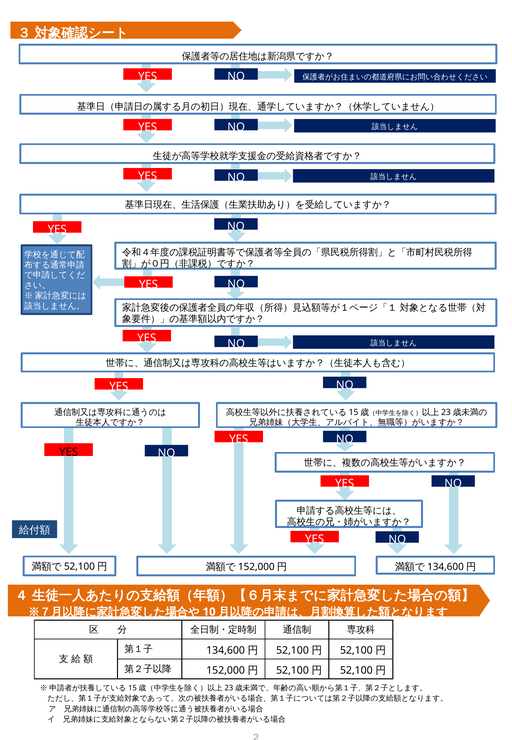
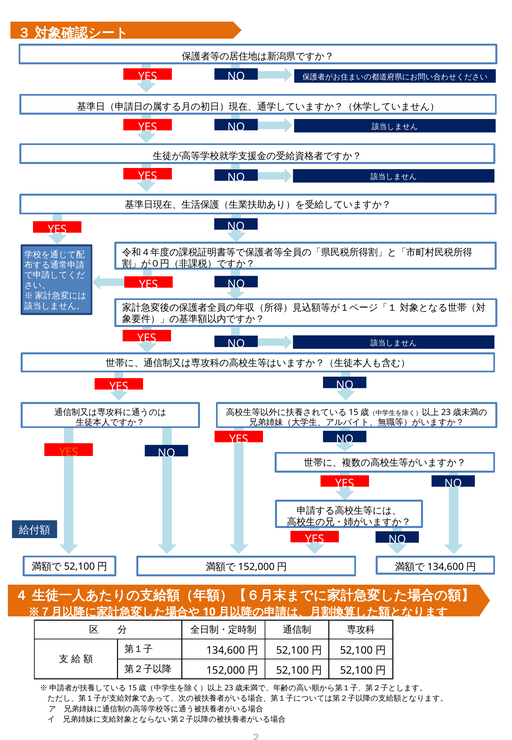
YES colour: black -> orange (69, 452)
